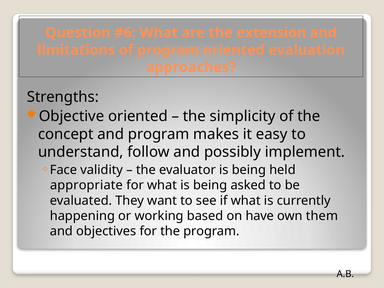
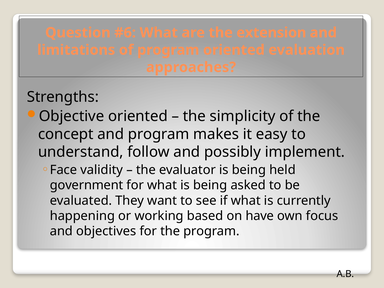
appropriate: appropriate -> government (87, 185)
them: them -> focus (322, 216)
